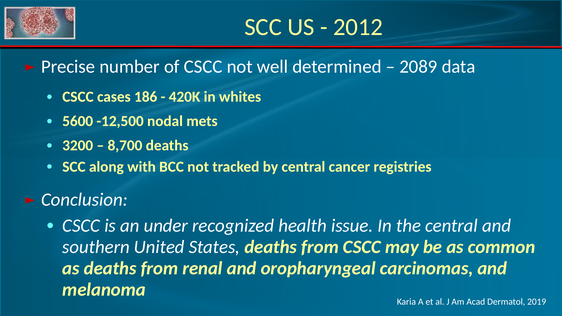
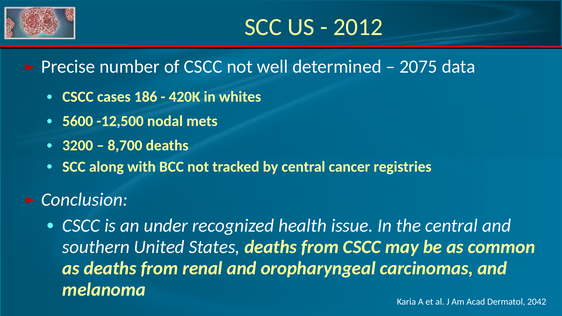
2089: 2089 -> 2075 (418, 67)
2019: 2019 -> 2042 (537, 302)
